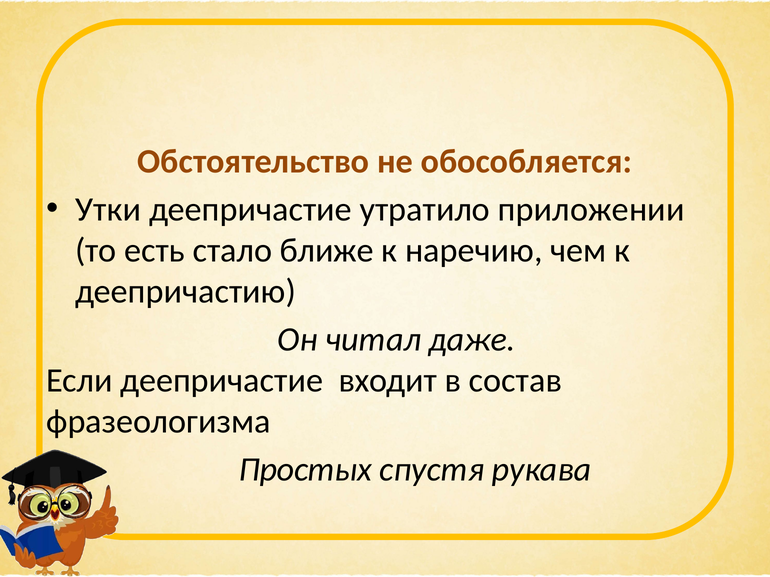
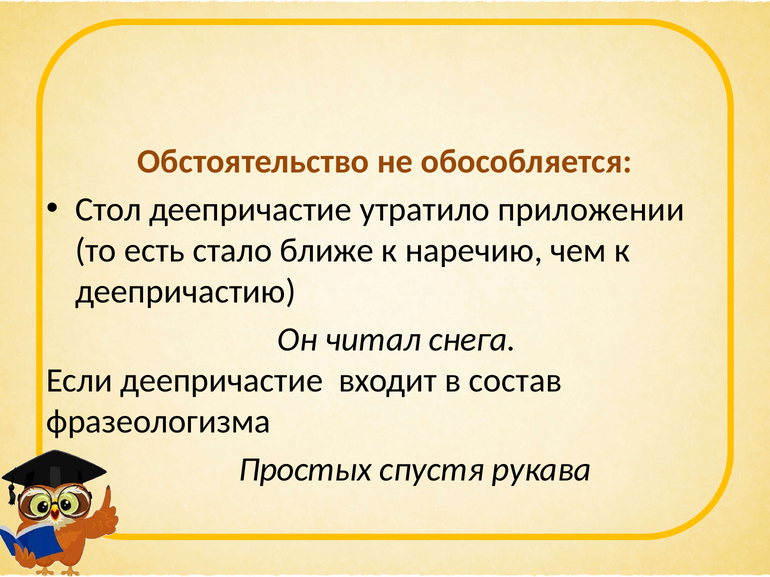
Утки: Утки -> Стол (108, 210)
даже: даже -> снега (472, 340)
